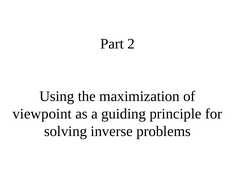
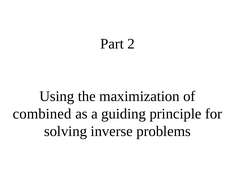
viewpoint: viewpoint -> combined (42, 114)
